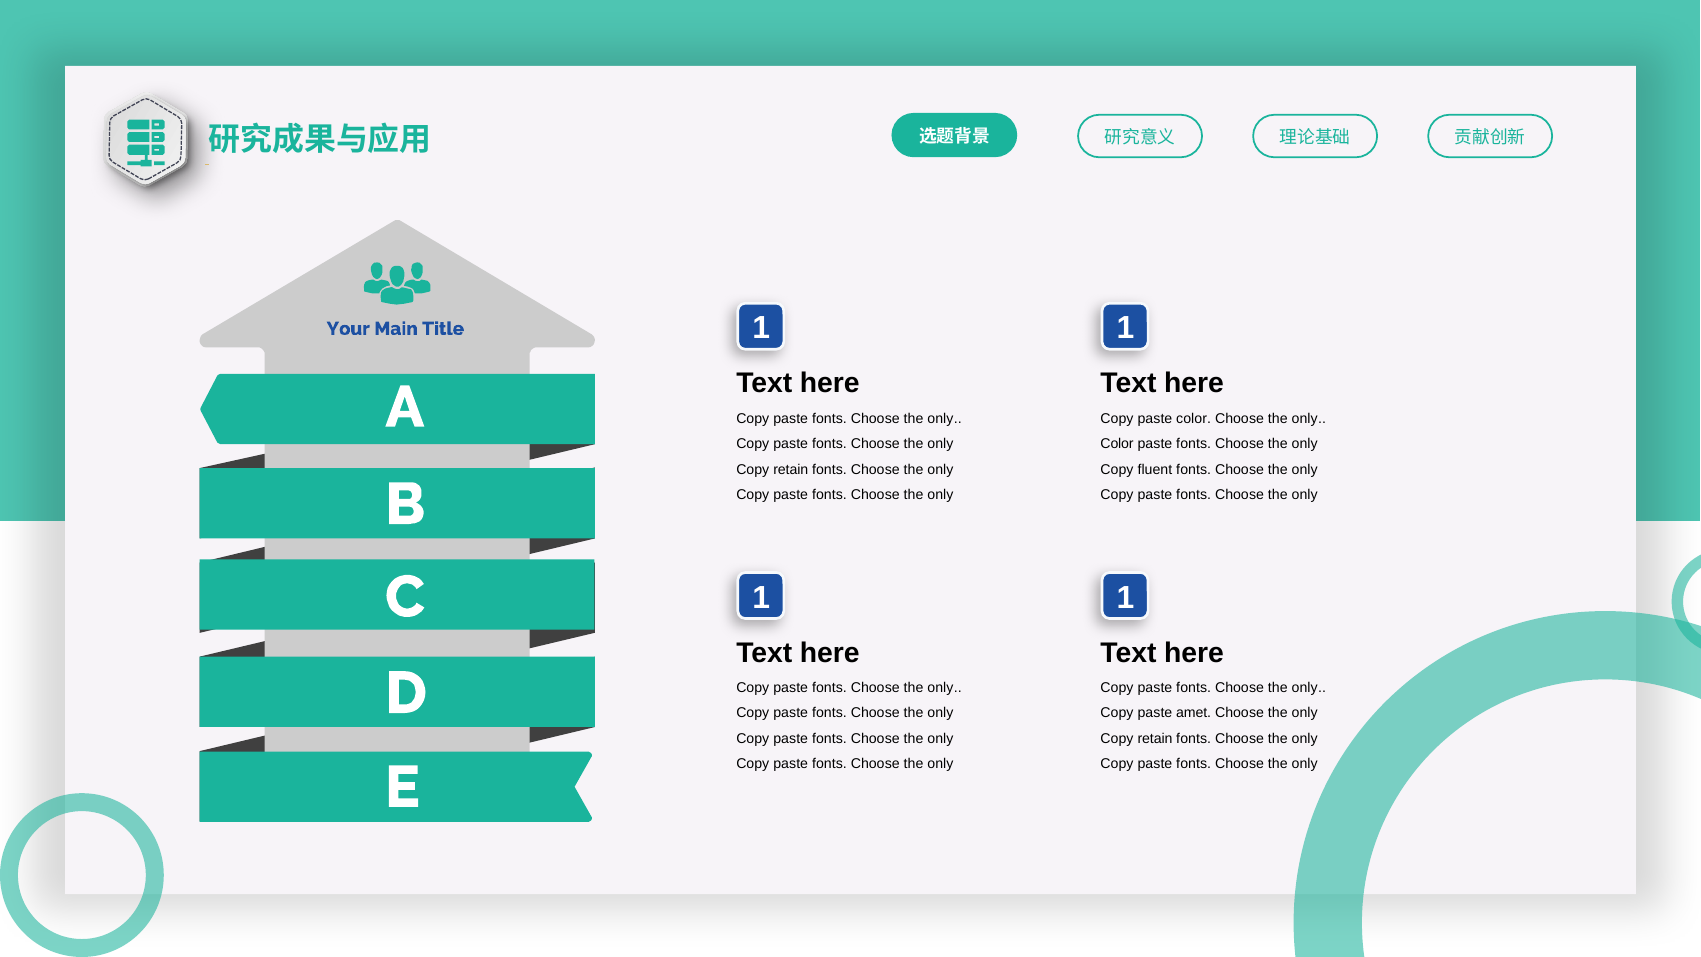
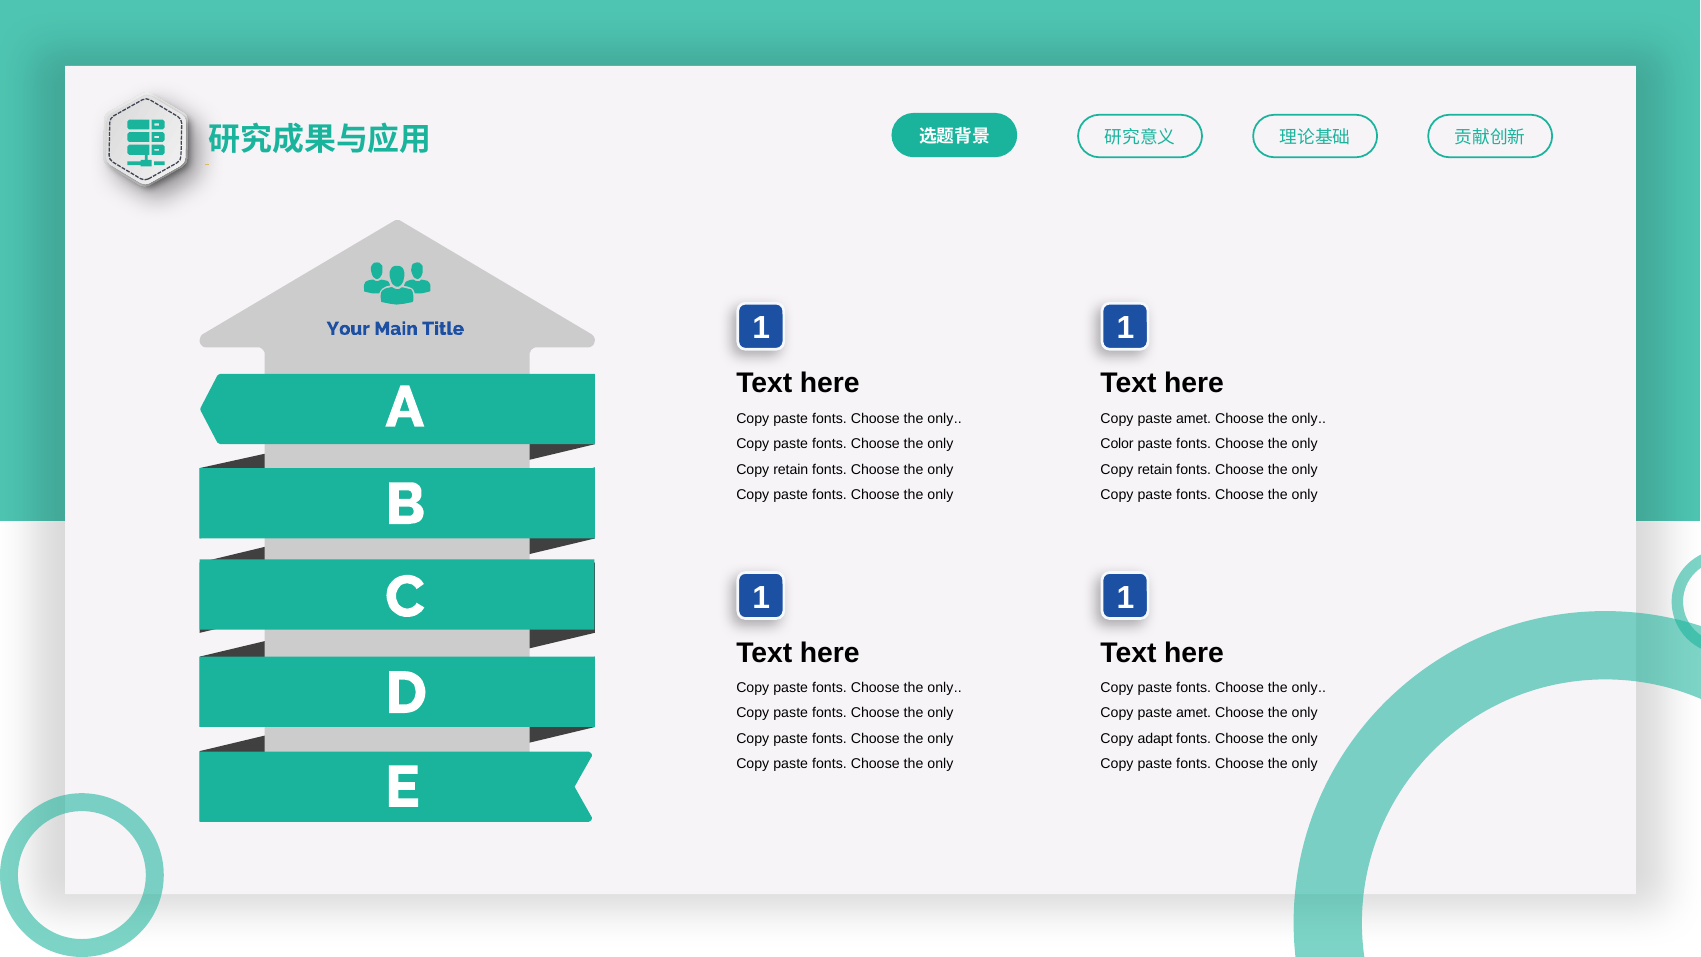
color: color -> amet (1194, 418)
fluent: fluent -> retain (1155, 469)
retain: retain -> adapt (1155, 739)
